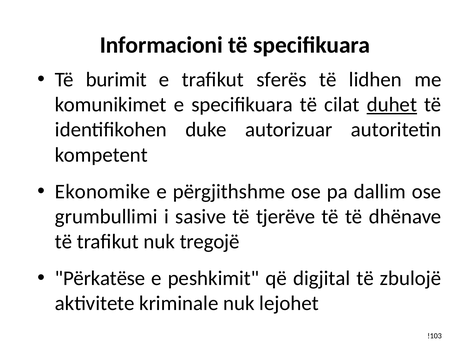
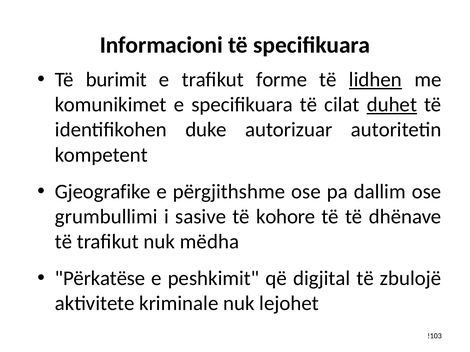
sferës: sferës -> forme (282, 80)
lidhen underline: none -> present (375, 80)
Ekonomike: Ekonomike -> Gjeografike (103, 192)
tjerëve: tjerëve -> kohore (286, 217)
tregojë: tregojë -> mëdha (209, 242)
